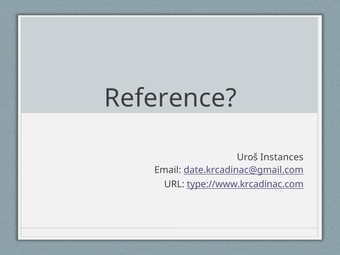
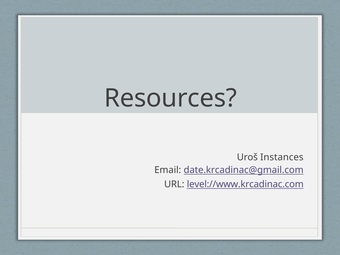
Reference: Reference -> Resources (171, 98)
type://www.krcadinac.com: type://www.krcadinac.com -> level://www.krcadinac.com (245, 184)
